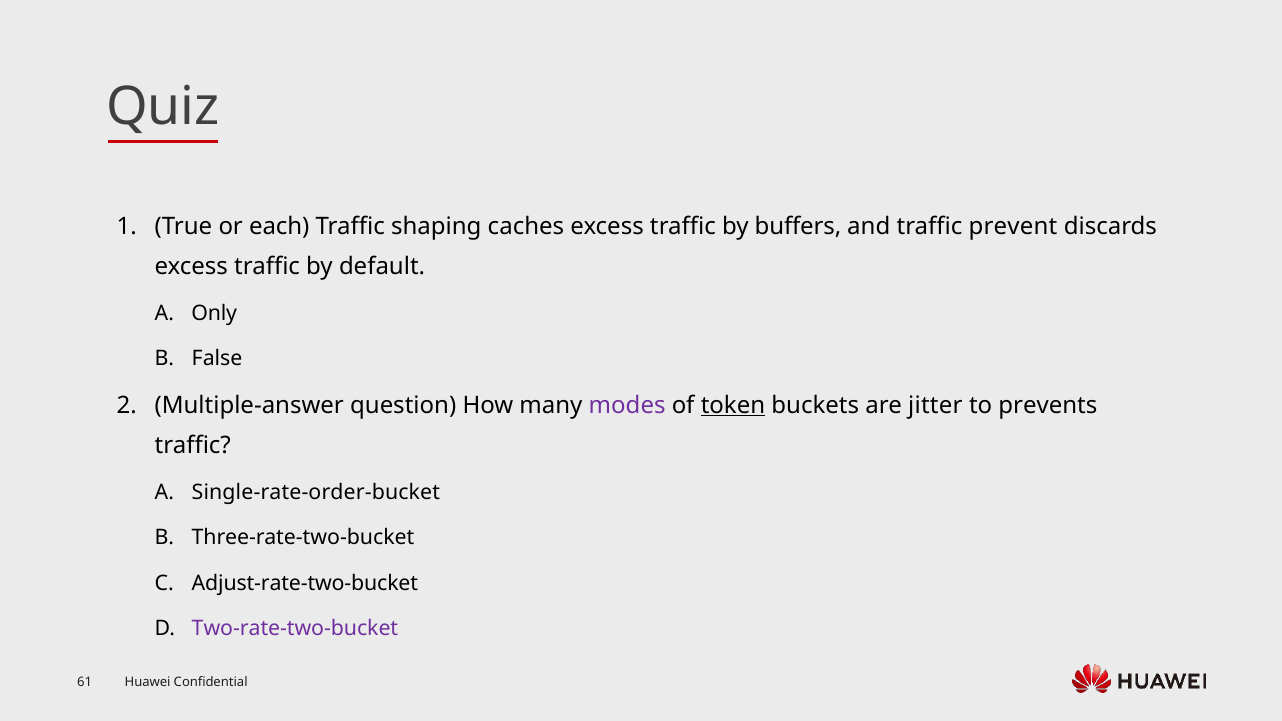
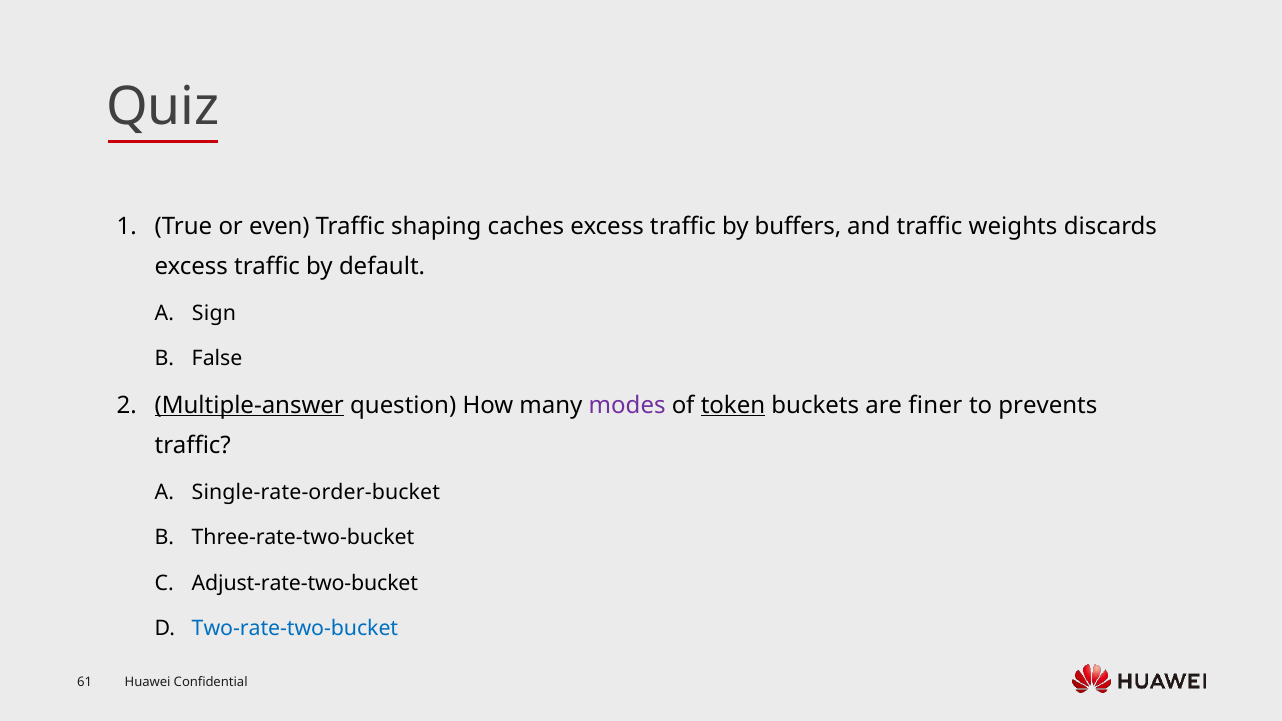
each: each -> even (279, 226)
prevent: prevent -> weights (1013, 226)
Only: Only -> Sign (214, 314)
Multiple-answer underline: none -> present (249, 405)
jitter: jitter -> finer (935, 405)
Two-rate-two-bucket colour: purple -> blue (295, 629)
